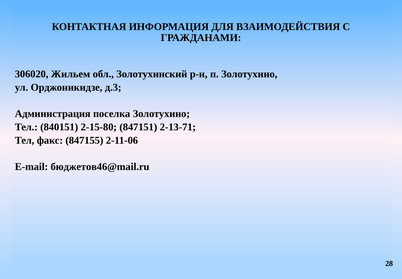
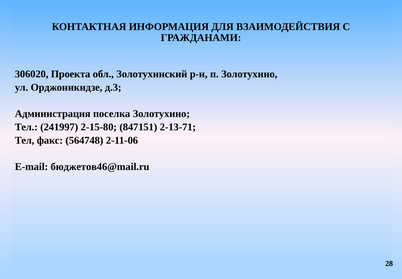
Жильем: Жильем -> Проекта (71, 74)
840151: 840151 -> 241997 (59, 127)
847155: 847155 -> 564748 (84, 140)
